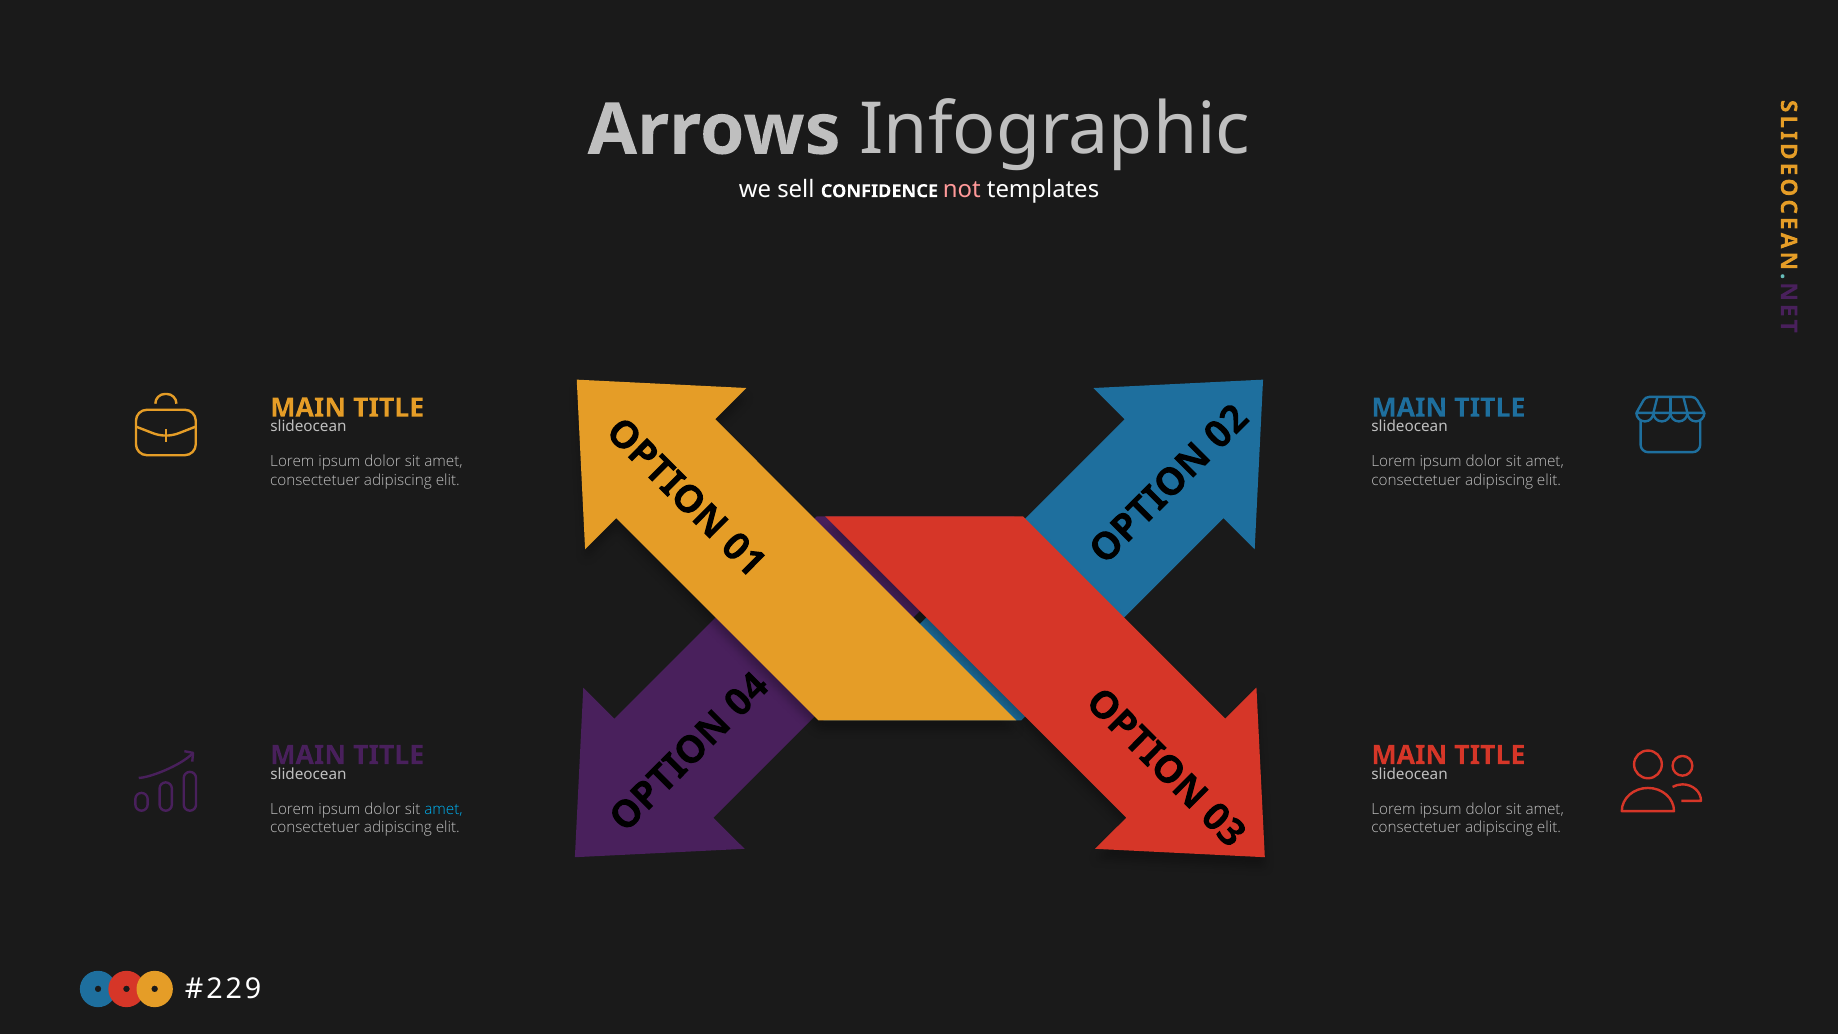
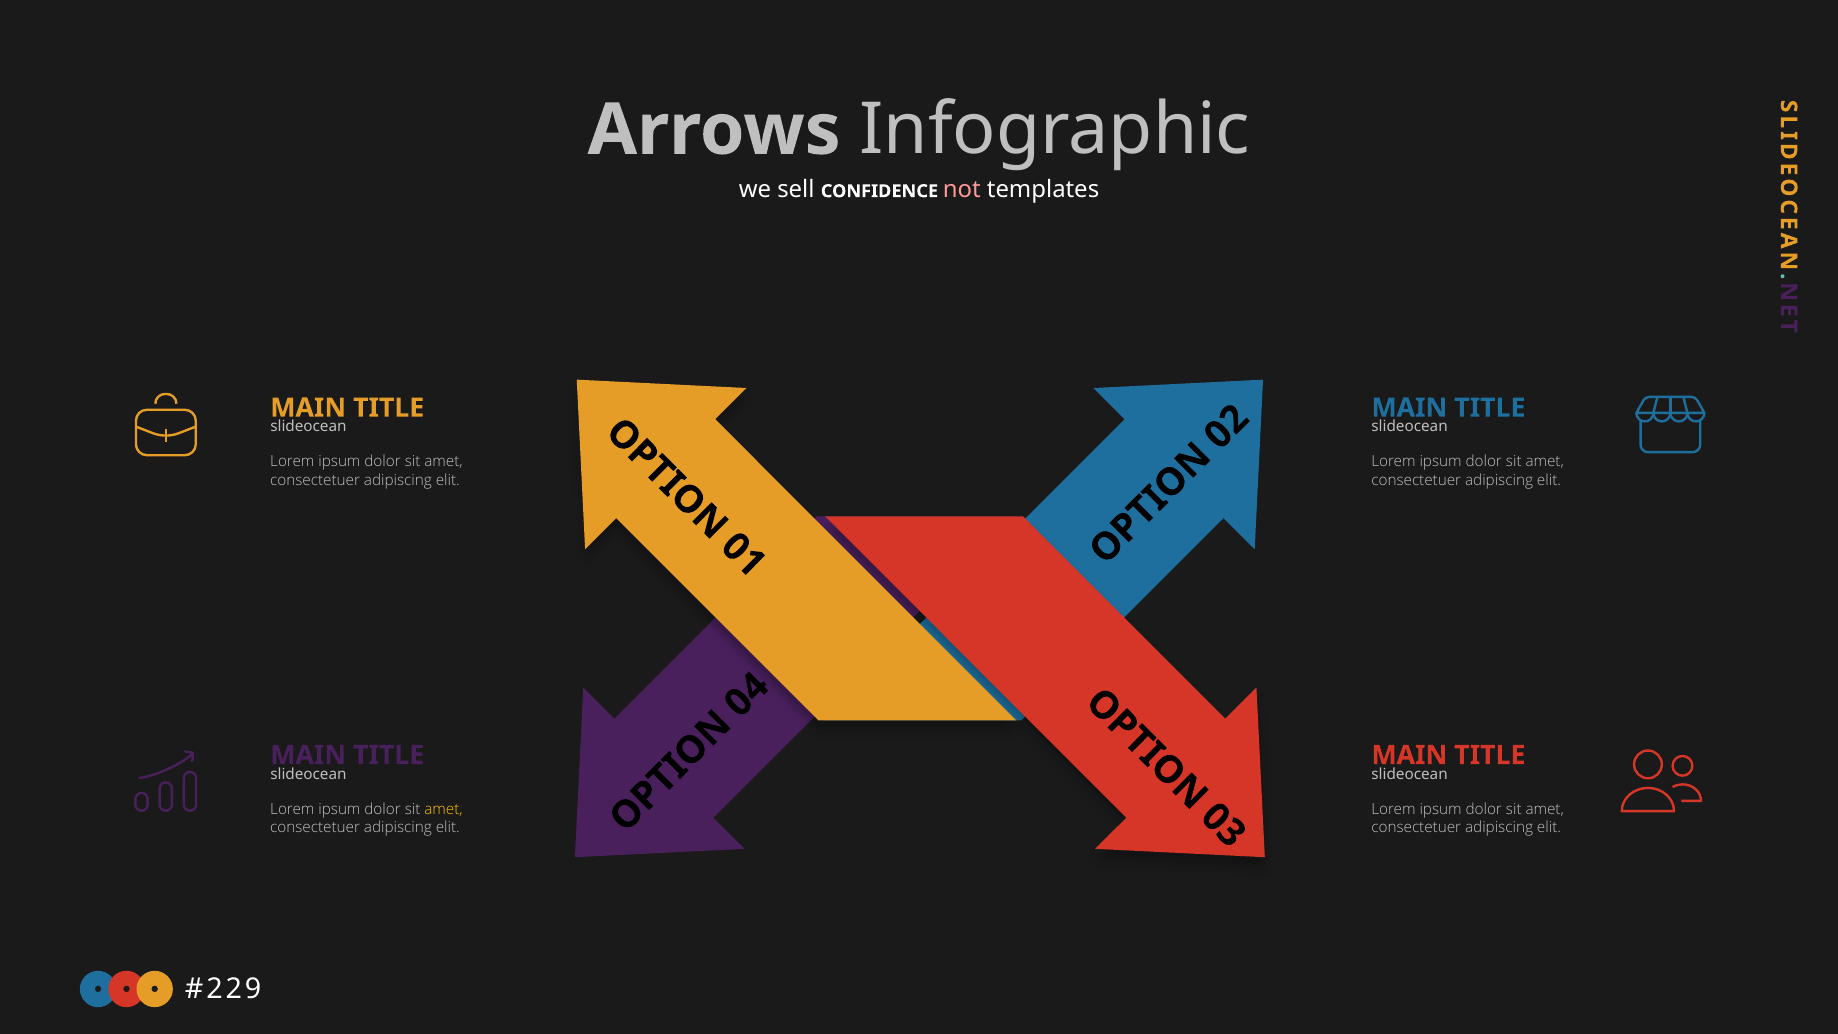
amet colour: light blue -> yellow (444, 809)
